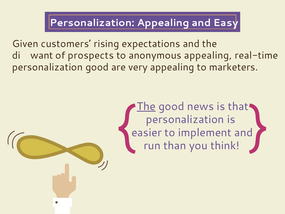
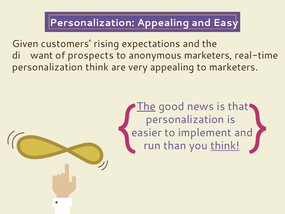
anonymous appealing: appealing -> marketers (208, 55)
personalization good: good -> think (97, 67)
think underline: none -> present (225, 146)
